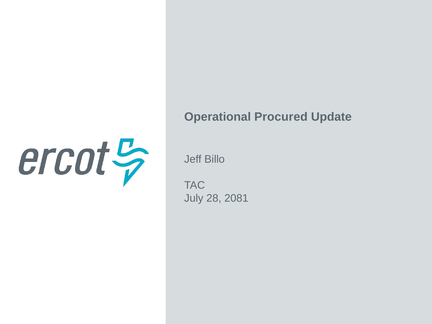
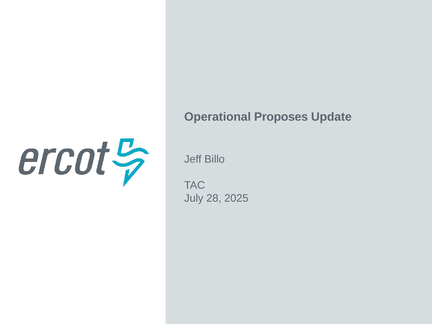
Procured: Procured -> Proposes (281, 117)
2081: 2081 -> 2025 (236, 198)
